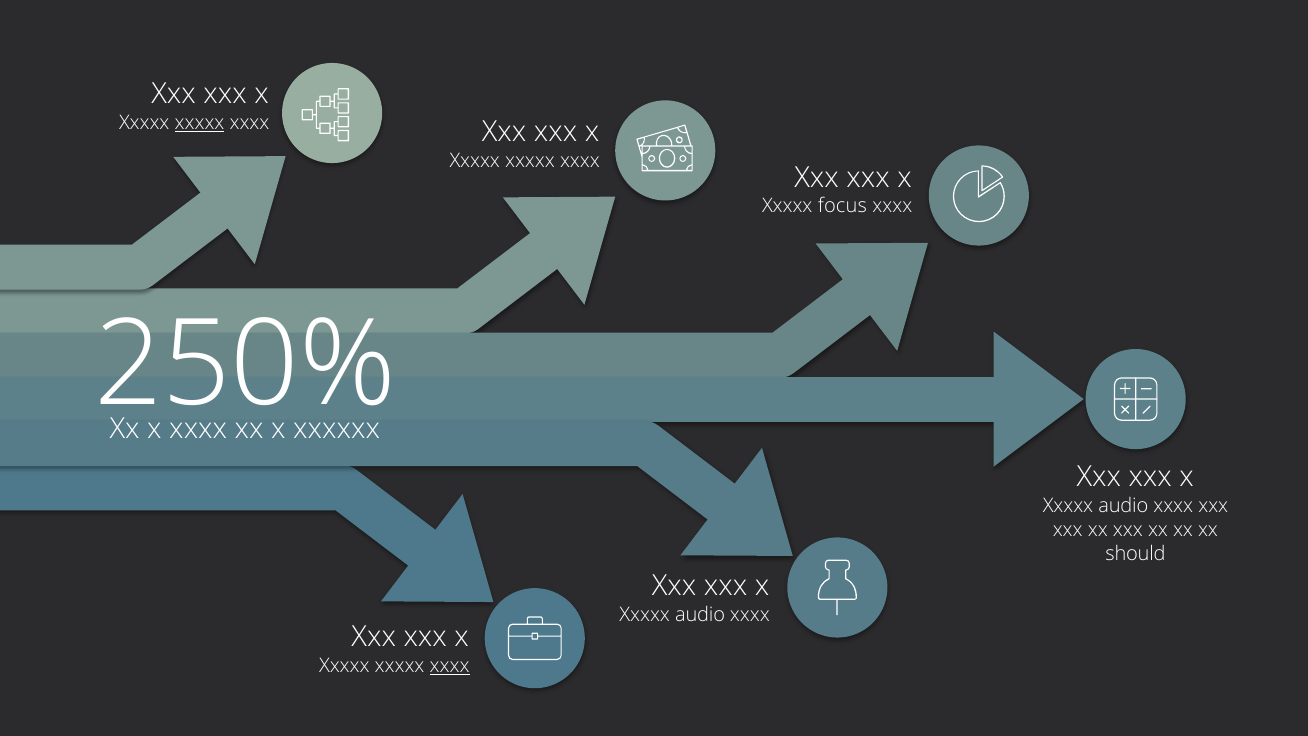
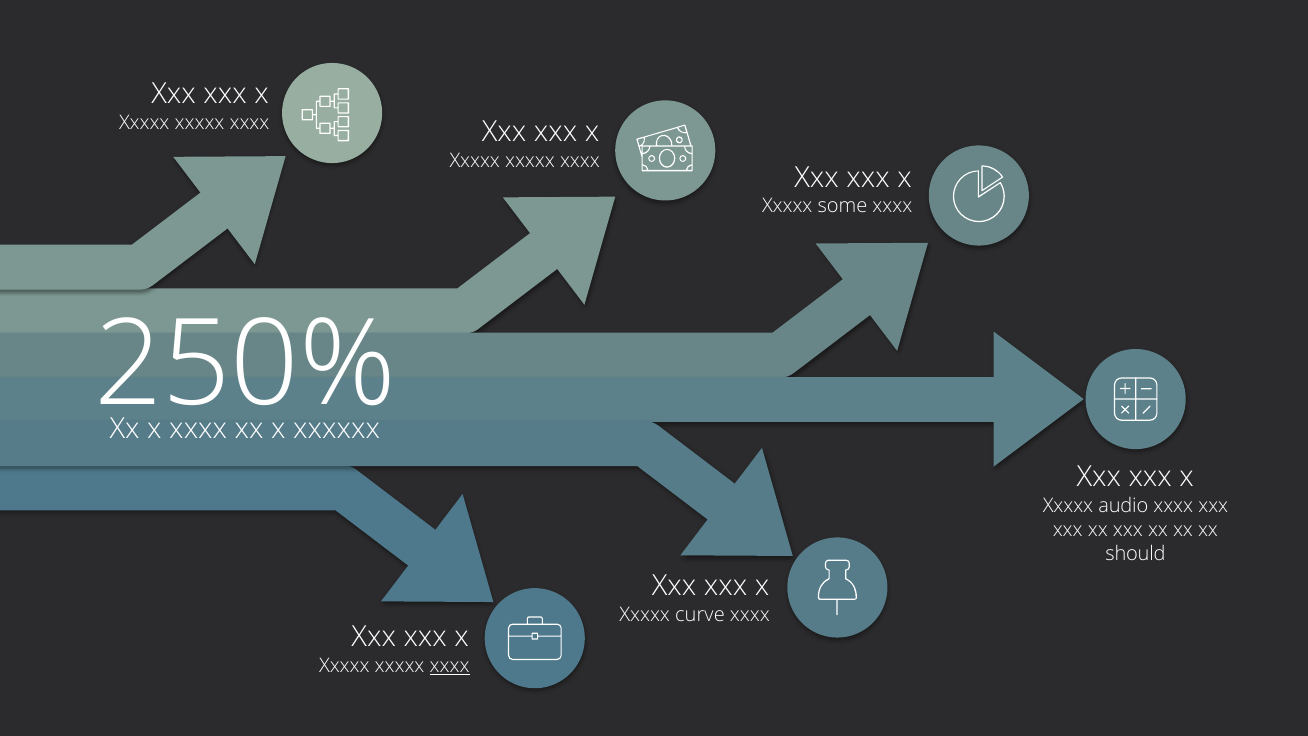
xxxxx underline: present -> none (200, 123)
focus: focus -> some (842, 206)
audio: audio -> curve (700, 614)
